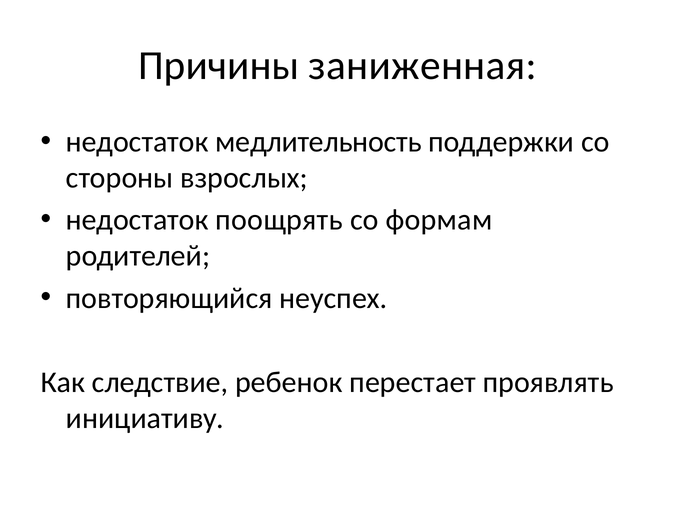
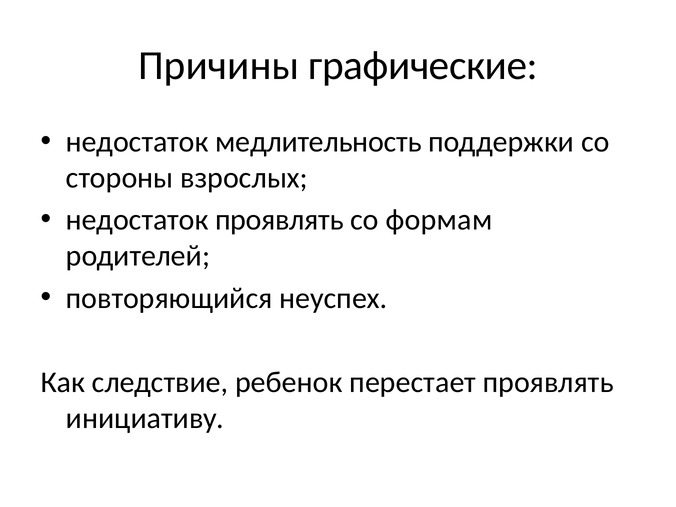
заниженная: заниженная -> графические (423, 65)
недостаток поощрять: поощрять -> проявлять (279, 220)
